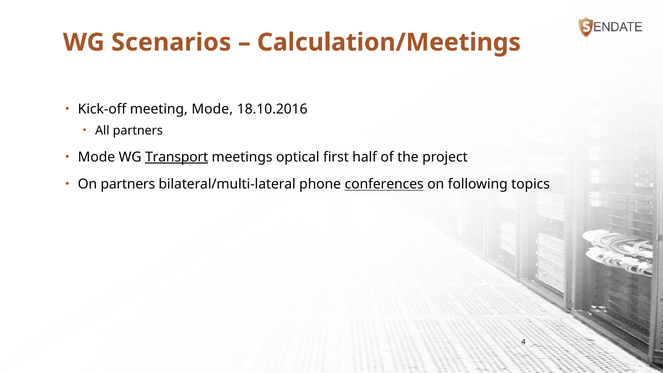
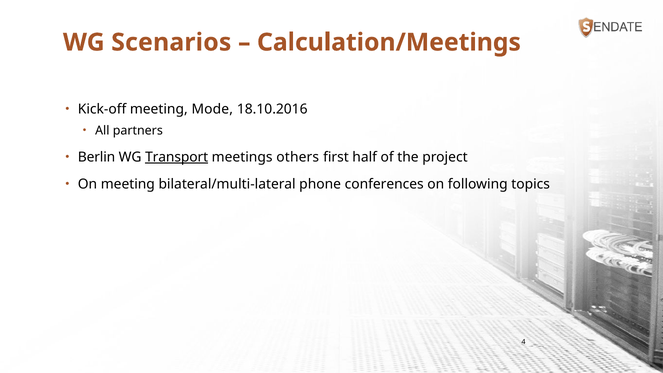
Mode: Mode -> Berlin (97, 157)
optical: optical -> others (298, 157)
On partners: partners -> meeting (128, 184)
conferences underline: present -> none (384, 184)
